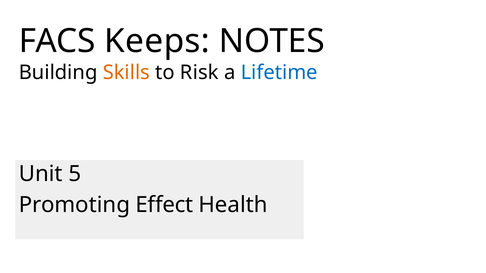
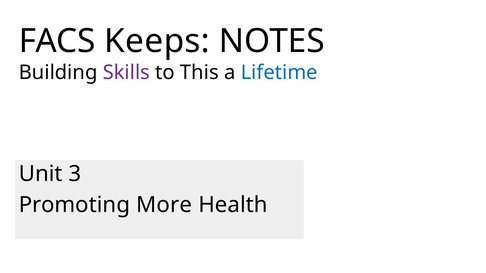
Skills colour: orange -> purple (126, 73)
Risk: Risk -> This (199, 73)
5: 5 -> 3 (75, 174)
Effect: Effect -> More (164, 205)
